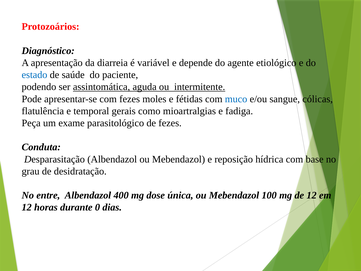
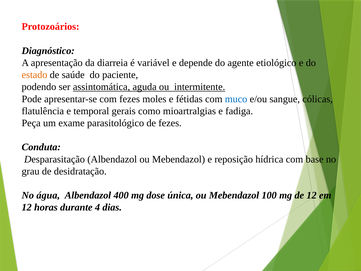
estado colour: blue -> orange (34, 75)
entre: entre -> água (48, 195)
0: 0 -> 4 (97, 207)
